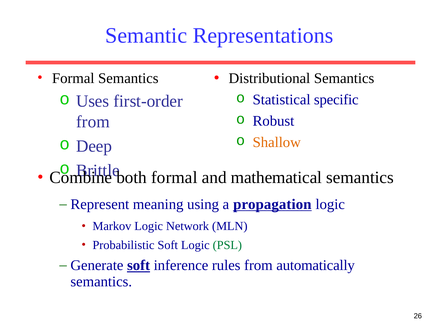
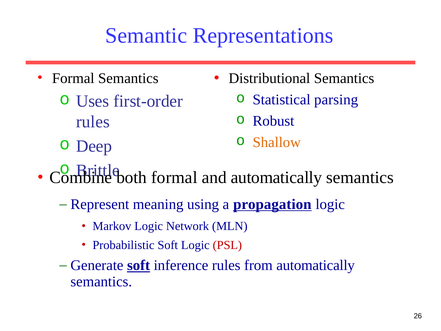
specific: specific -> parsing (336, 100)
from: from -> rules (93, 122)
and mathematical: mathematical -> automatically (276, 177)
PSL colour: green -> red (227, 245)
